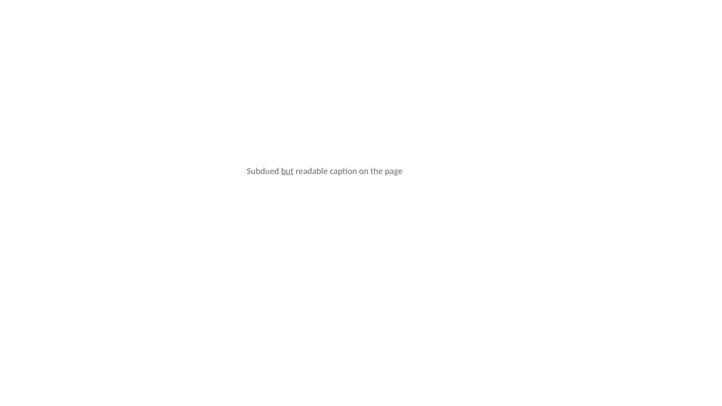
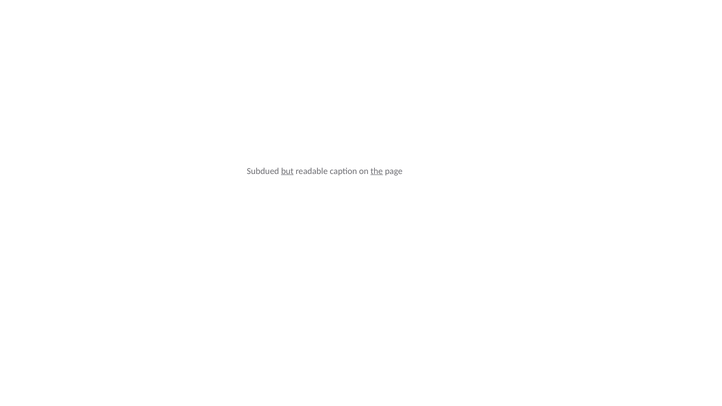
the underline: none -> present (377, 171)
